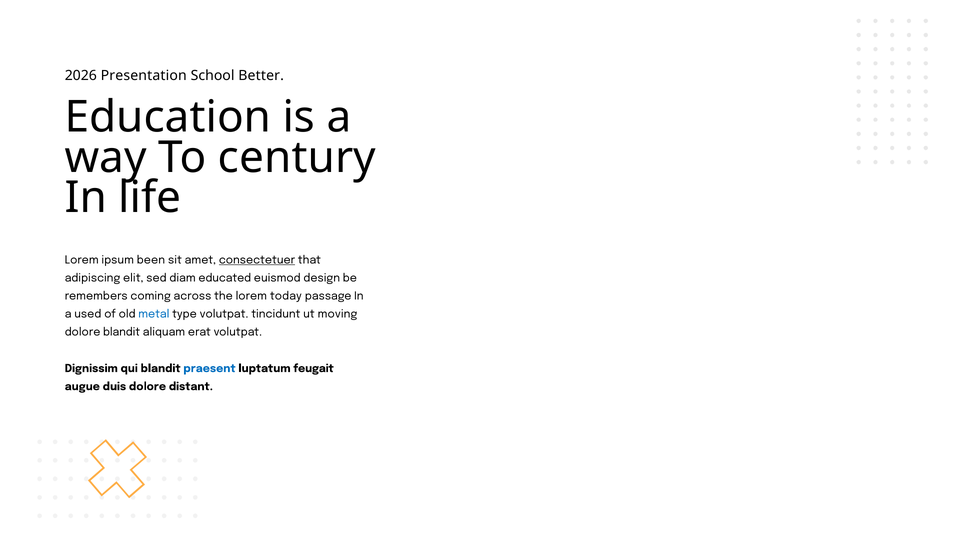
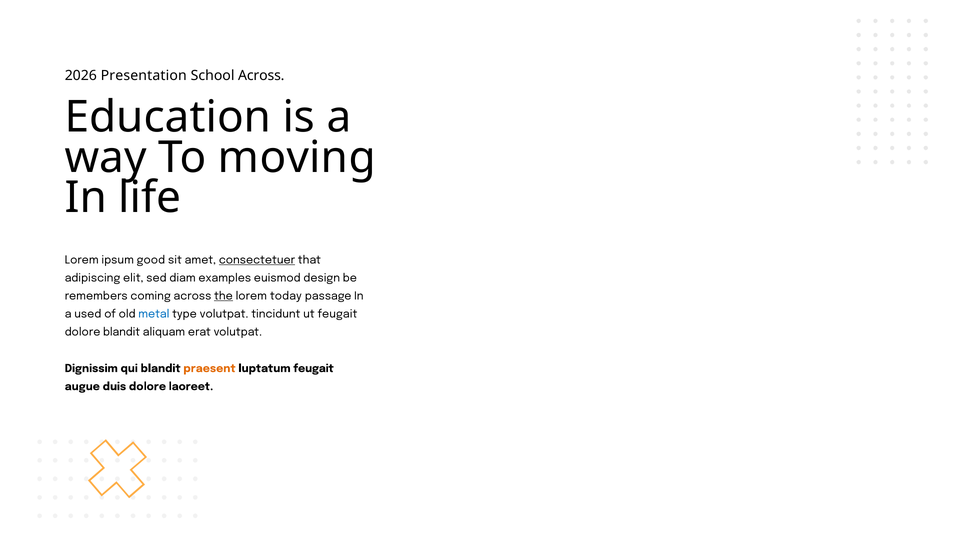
School Better: Better -> Across (261, 76)
century: century -> moving (297, 158)
been: been -> good (151, 260)
educated: educated -> examples (225, 278)
the underline: none -> present (223, 296)
ut moving: moving -> feugait (338, 314)
praesent colour: blue -> orange (210, 369)
distant: distant -> laoreet (191, 387)
